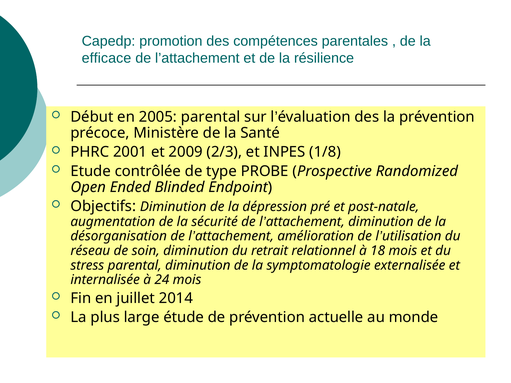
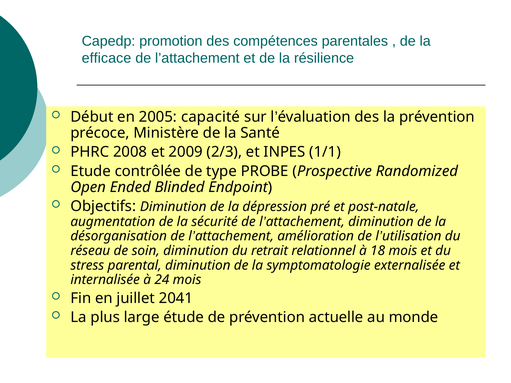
2005 parental: parental -> capacité (211, 117)
2001: 2001 -> 2008 (130, 152)
1/8: 1/8 -> 1/1 (325, 152)
2014: 2014 -> 2041 (176, 298)
